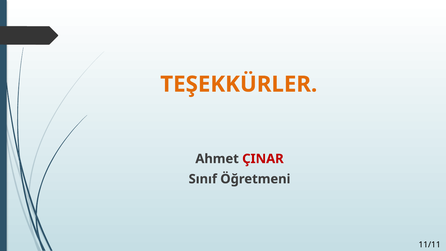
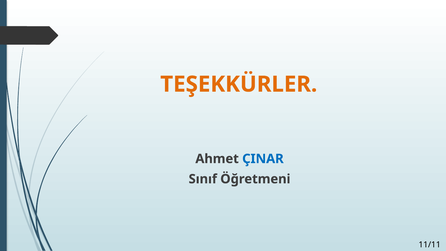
ÇINAR colour: red -> blue (263, 159)
